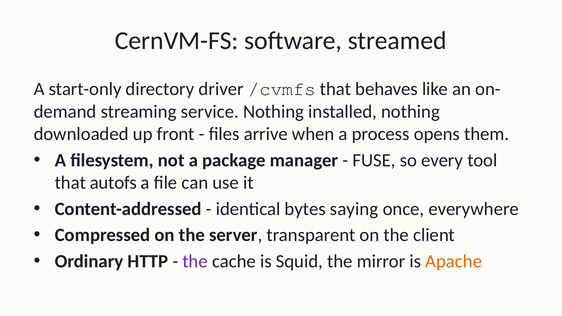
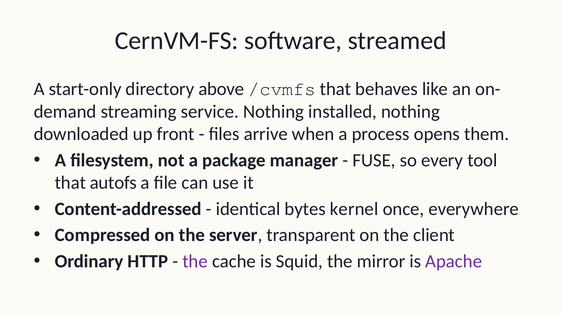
driver: driver -> above (221, 89)
saying: saying -> kernel (354, 209)
Apache colour: orange -> purple (454, 261)
